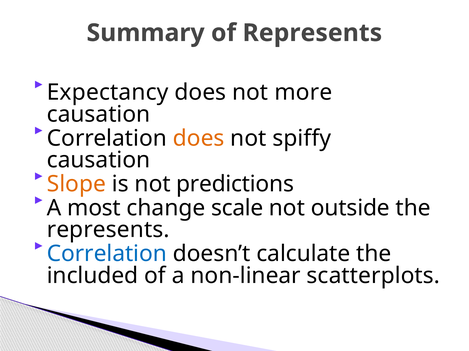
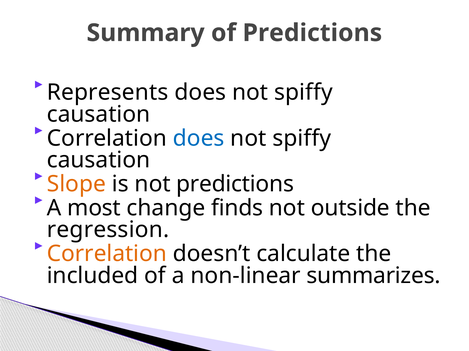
of Represents: Represents -> Predictions (312, 33)
Expectancy: Expectancy -> Represents (108, 93)
more: more -> spiffy (303, 93)
does colour: orange -> blue (199, 139)
scale: scale -> finds (237, 208)
represents: represents -> regression (108, 230)
Correlation colour: blue -> orange (107, 254)
scatterplots: scatterplots -> summarizes (374, 276)
